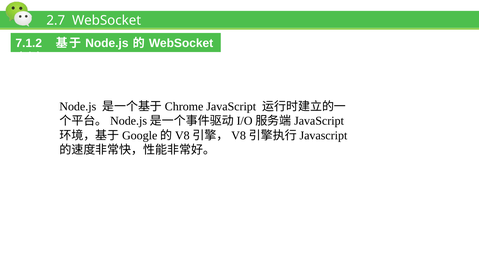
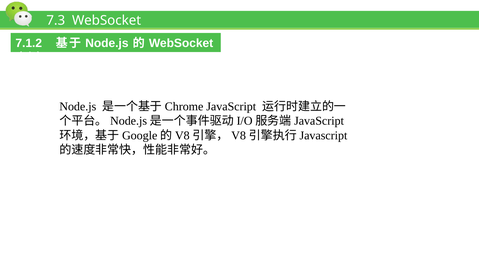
2.7: 2.7 -> 7.3 (56, 20)
